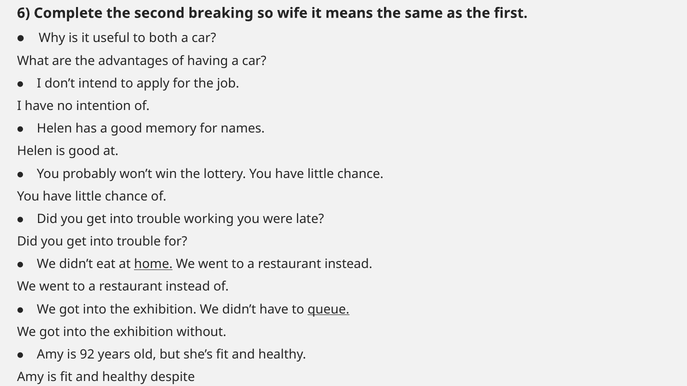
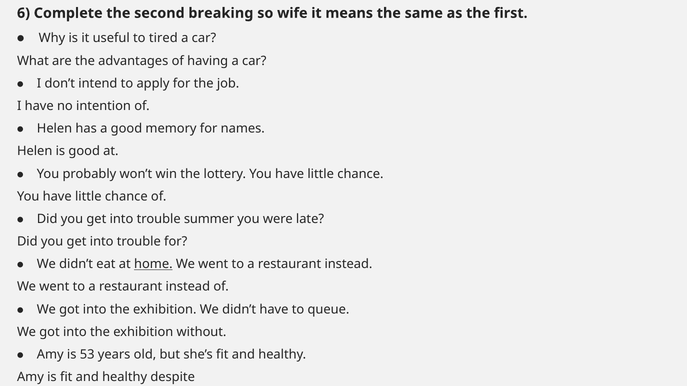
both: both -> tired (163, 38)
working: working -> summer (209, 219)
queue underline: present -> none (328, 310)
92: 92 -> 53 (87, 355)
